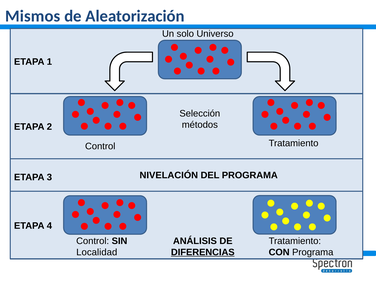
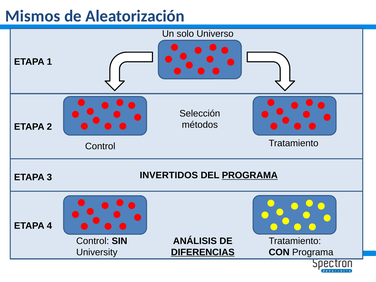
NIVELACIÓN: NIVELACIÓN -> INVERTIDOS (169, 175)
PROGRAMA underline: none -> present (250, 175)
Localidad: Localidad -> University (97, 252)
